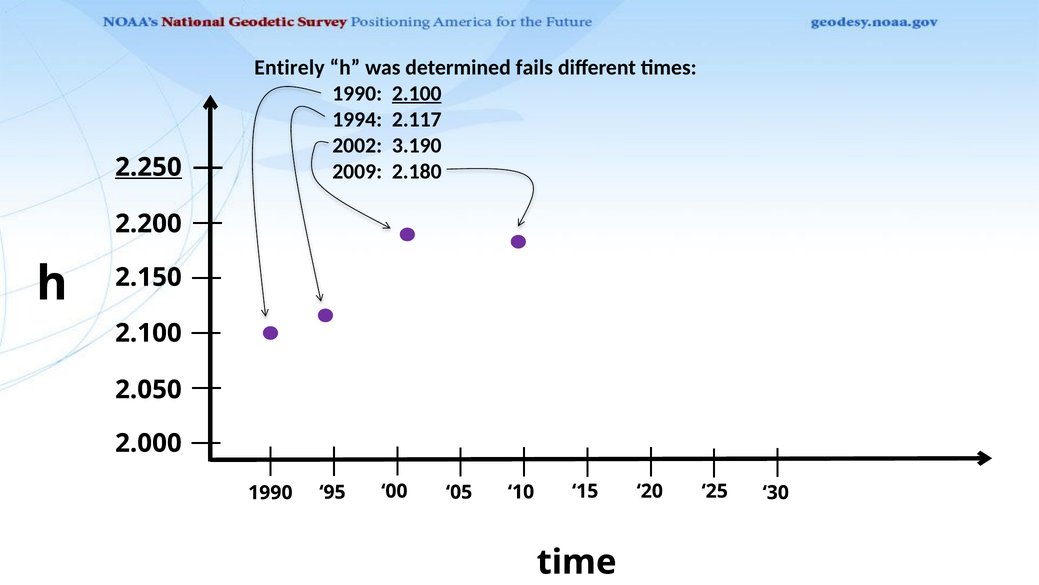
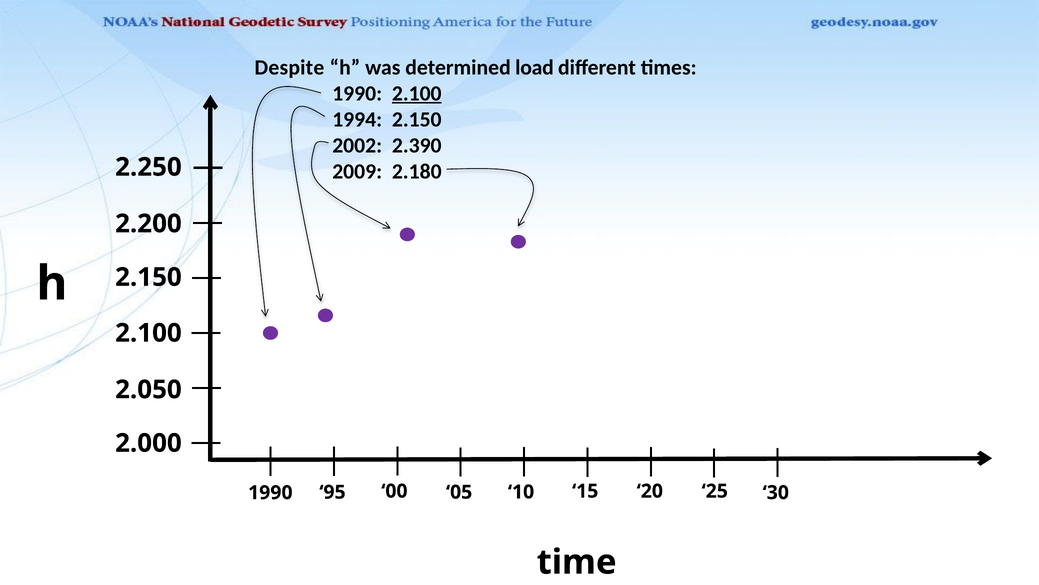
Entirely: Entirely -> Despite (289, 67)
fails: fails -> load (534, 67)
1994 2.117: 2.117 -> 2.150 (417, 119)
3.190: 3.190 -> 2.390 (417, 145)
2.250 underline: present -> none (148, 167)
